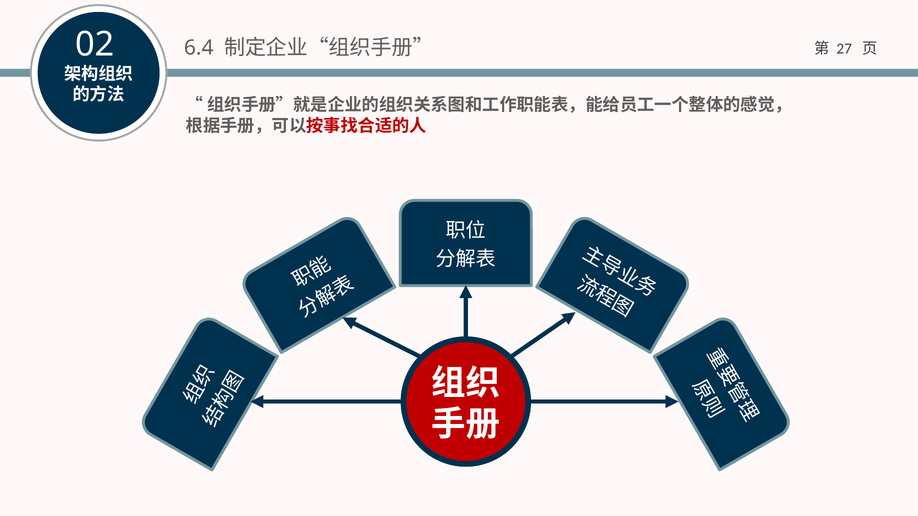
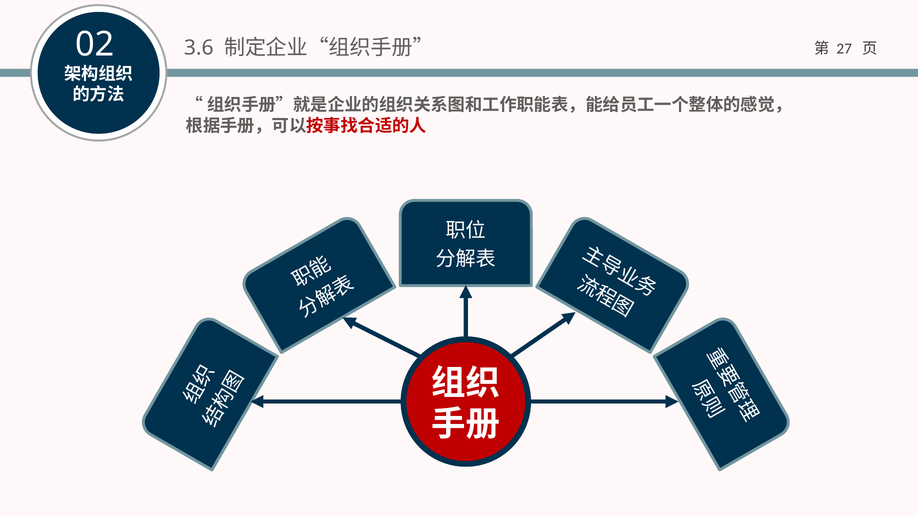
6.4: 6.4 -> 3.6 (199, 48)
